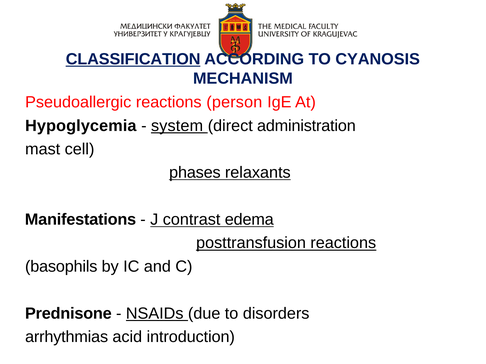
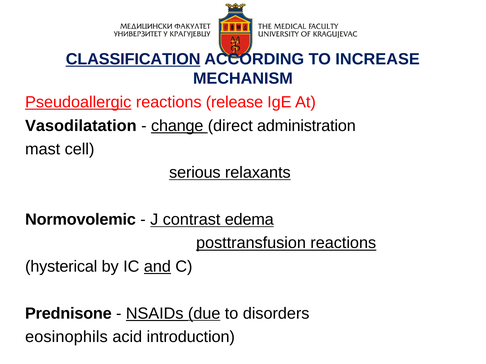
CYANOSIS: CYANOSIS -> INCREASE (378, 59)
Pseudoallergic underline: none -> present (78, 102)
person: person -> release (234, 102)
Hypoglycemia: Hypoglycemia -> Vasodilatation (81, 126)
system: system -> change (177, 126)
phases: phases -> serious (195, 173)
Manifestations: Manifestations -> Normovolemic (81, 220)
basophils: basophils -> hysterical (61, 267)
and underline: none -> present (157, 267)
due underline: none -> present (204, 314)
arrhythmias: arrhythmias -> eosinophils (66, 337)
